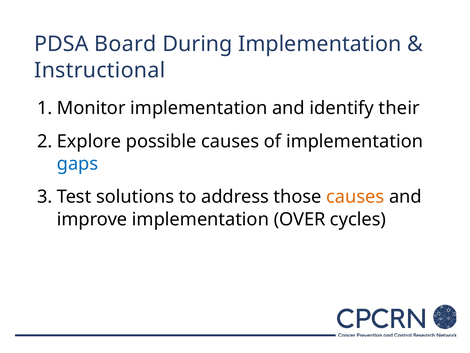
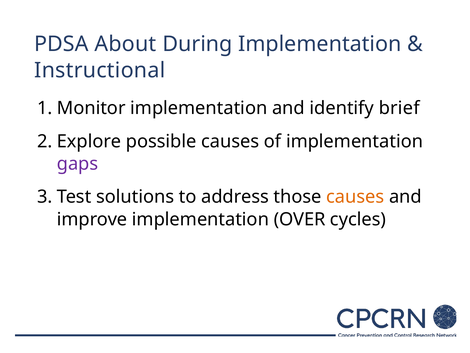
Board: Board -> About (125, 44)
their: their -> brief (399, 108)
gaps colour: blue -> purple (78, 164)
